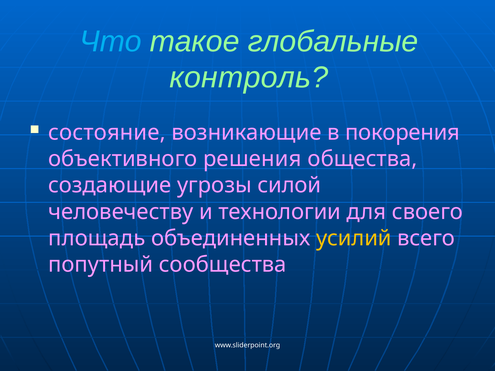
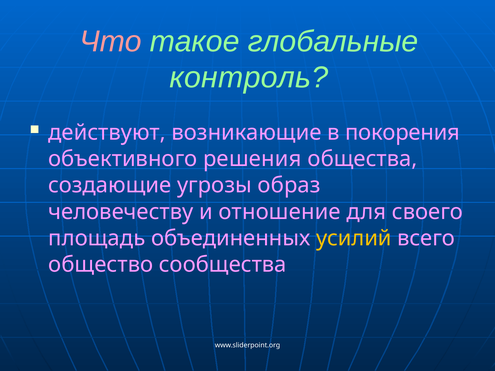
Что colour: light blue -> pink (111, 41)
состояние: состояние -> действуют (107, 133)
силой: силой -> образ (289, 186)
технологии: технологии -> отношение (280, 212)
попутный: попутный -> общество (101, 265)
